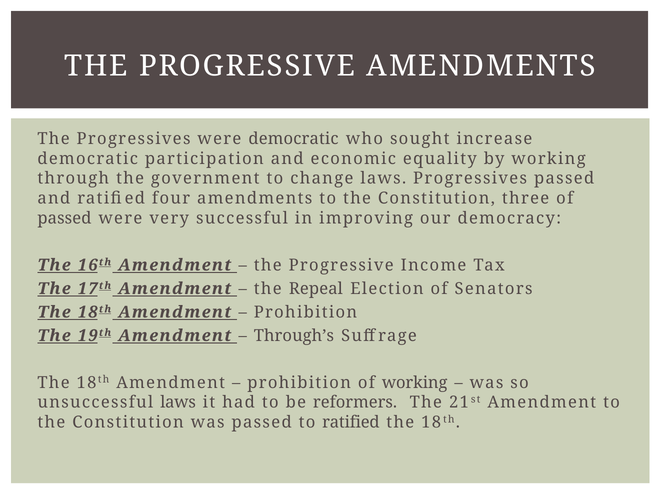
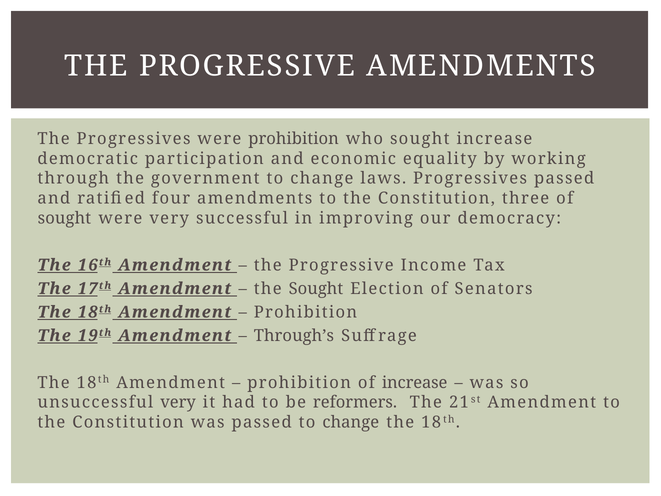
were democratic: democratic -> prohibition (294, 139)
passed: passed -> sought (64, 218)
the Repeal: Repeal -> Sought (316, 288)
of working: working -> increase (415, 382)
unsuccessful laws: laws -> very (178, 402)
passed to ratified: ratified -> change (351, 422)
